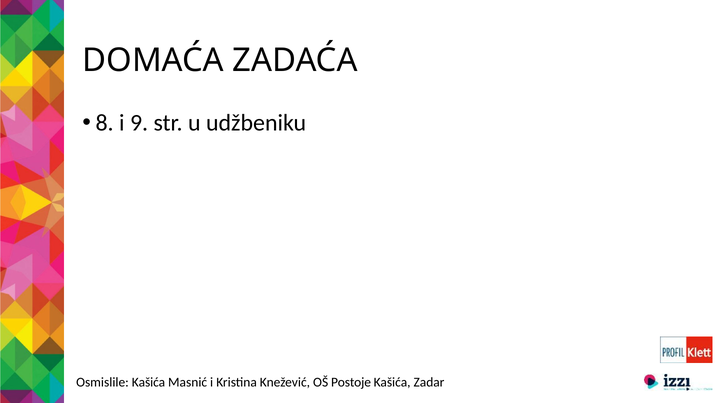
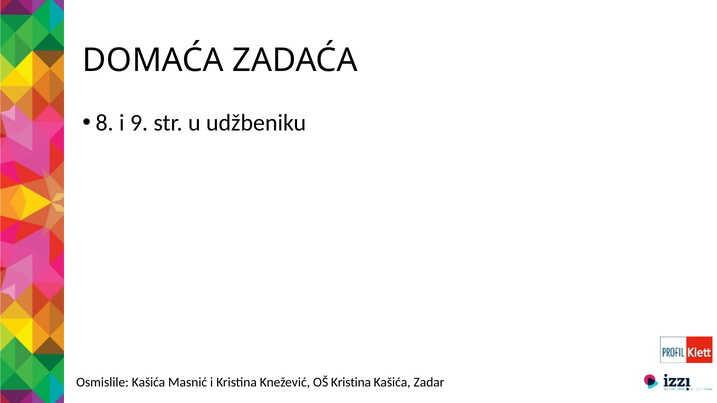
OŠ Postoje: Postoje -> Kristina (351, 383)
